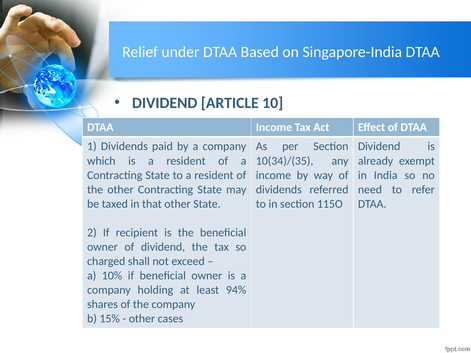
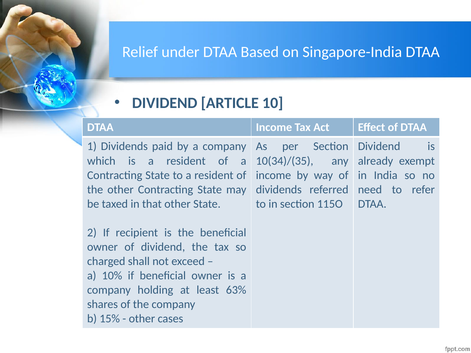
94%: 94% -> 63% (236, 290)
